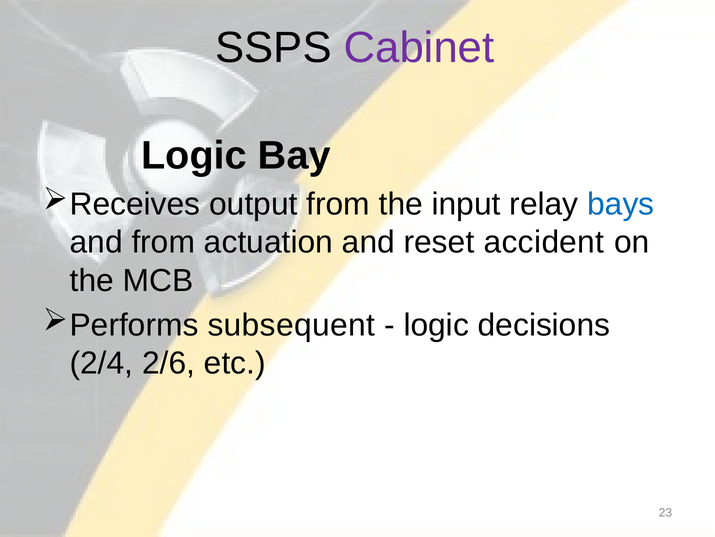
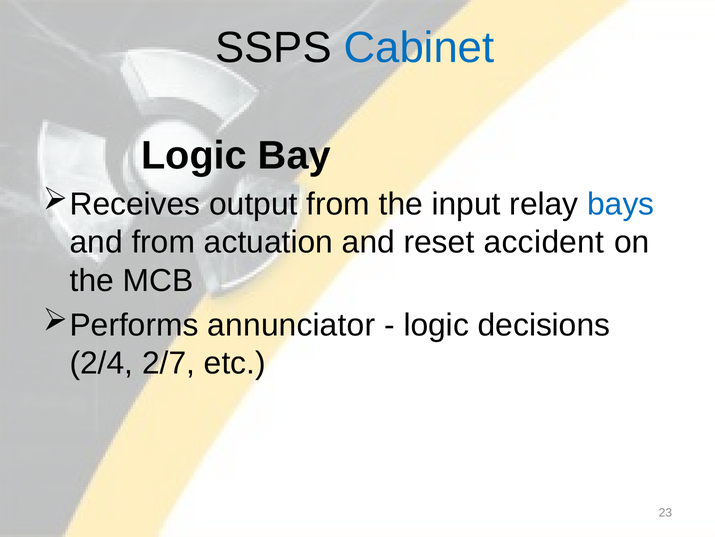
Cabinet colour: purple -> blue (419, 48)
subsequent: subsequent -> annunciator (291, 325)
2/6: 2/6 -> 2/7 (169, 363)
